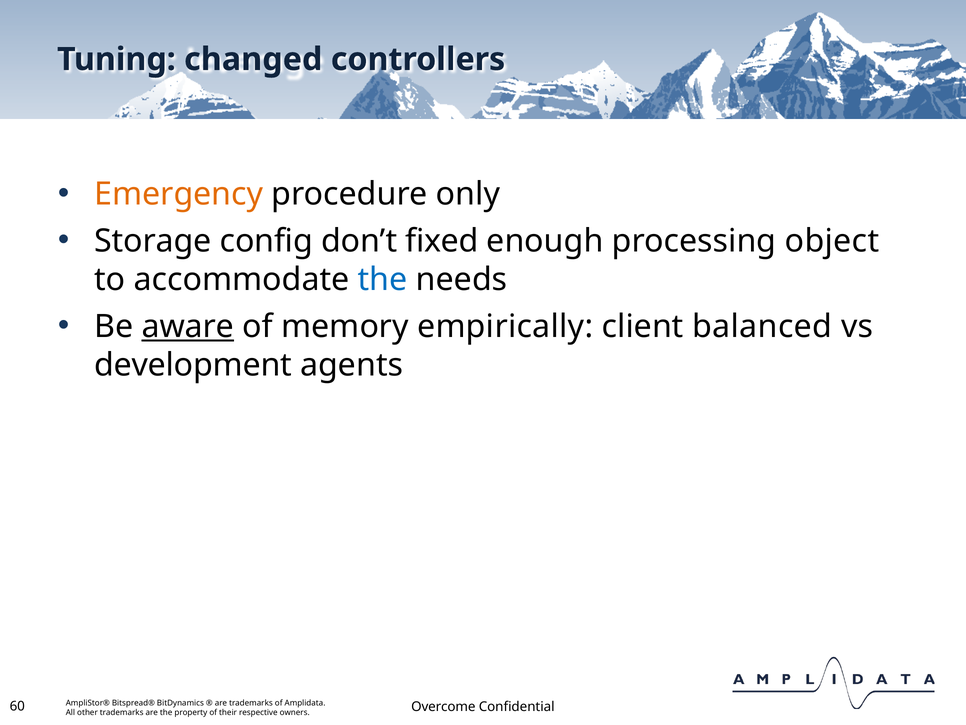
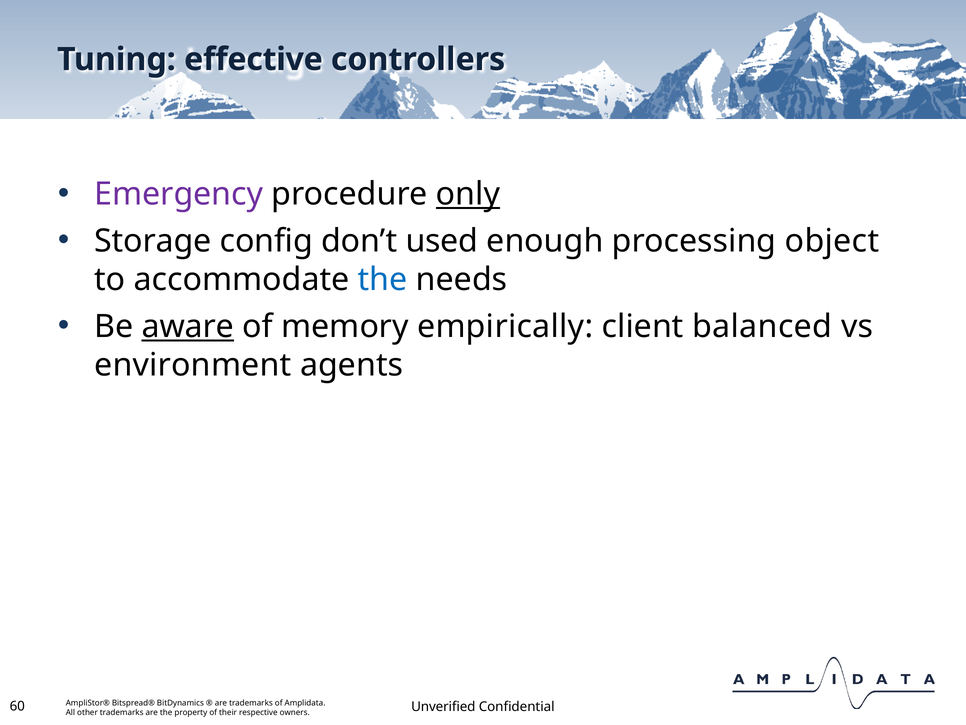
changed: changed -> effective (253, 59)
Emergency colour: orange -> purple (179, 194)
only underline: none -> present (468, 194)
fixed: fixed -> used (442, 241)
development: development -> environment (193, 365)
Overcome: Overcome -> Unverified (443, 706)
